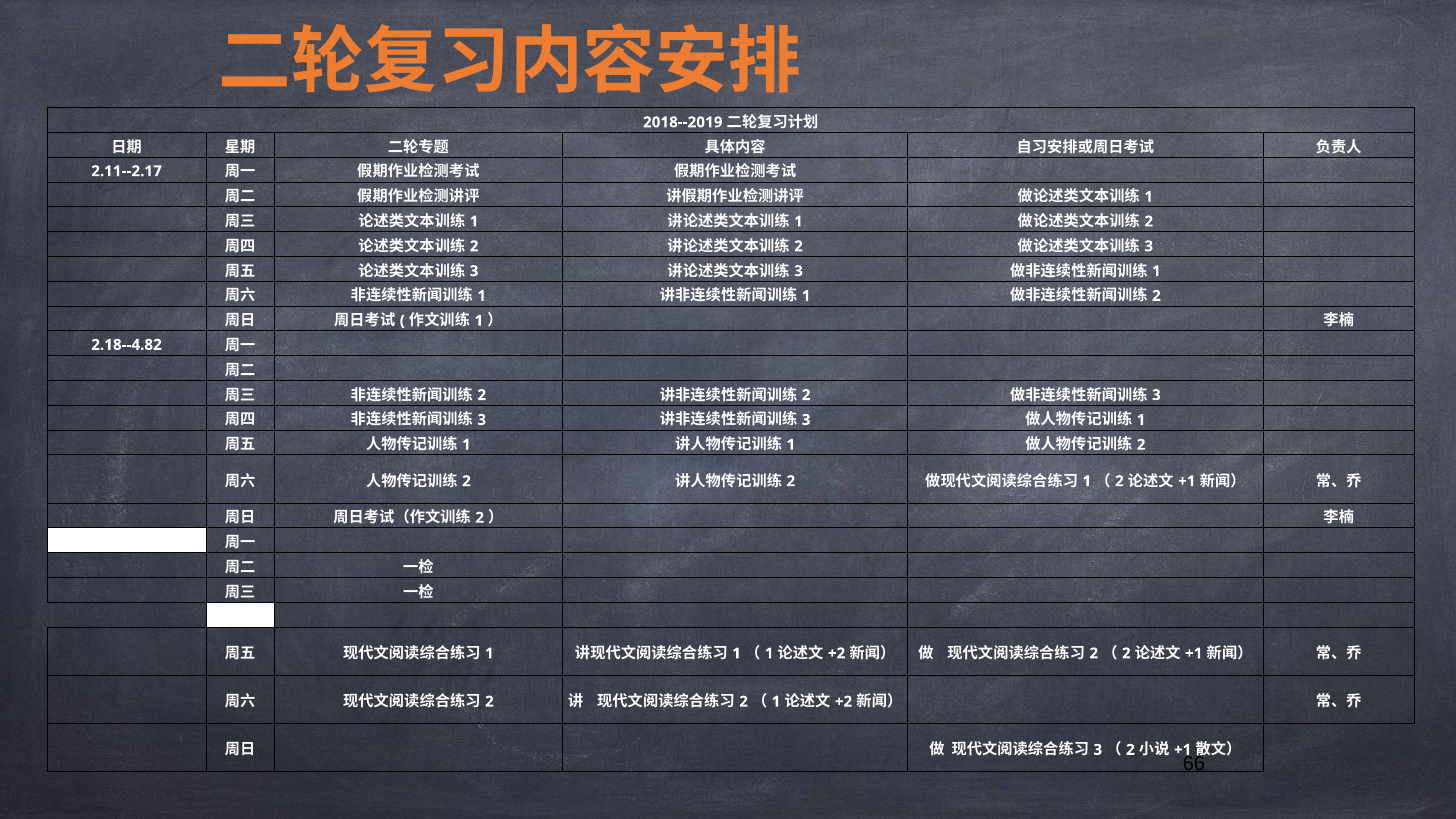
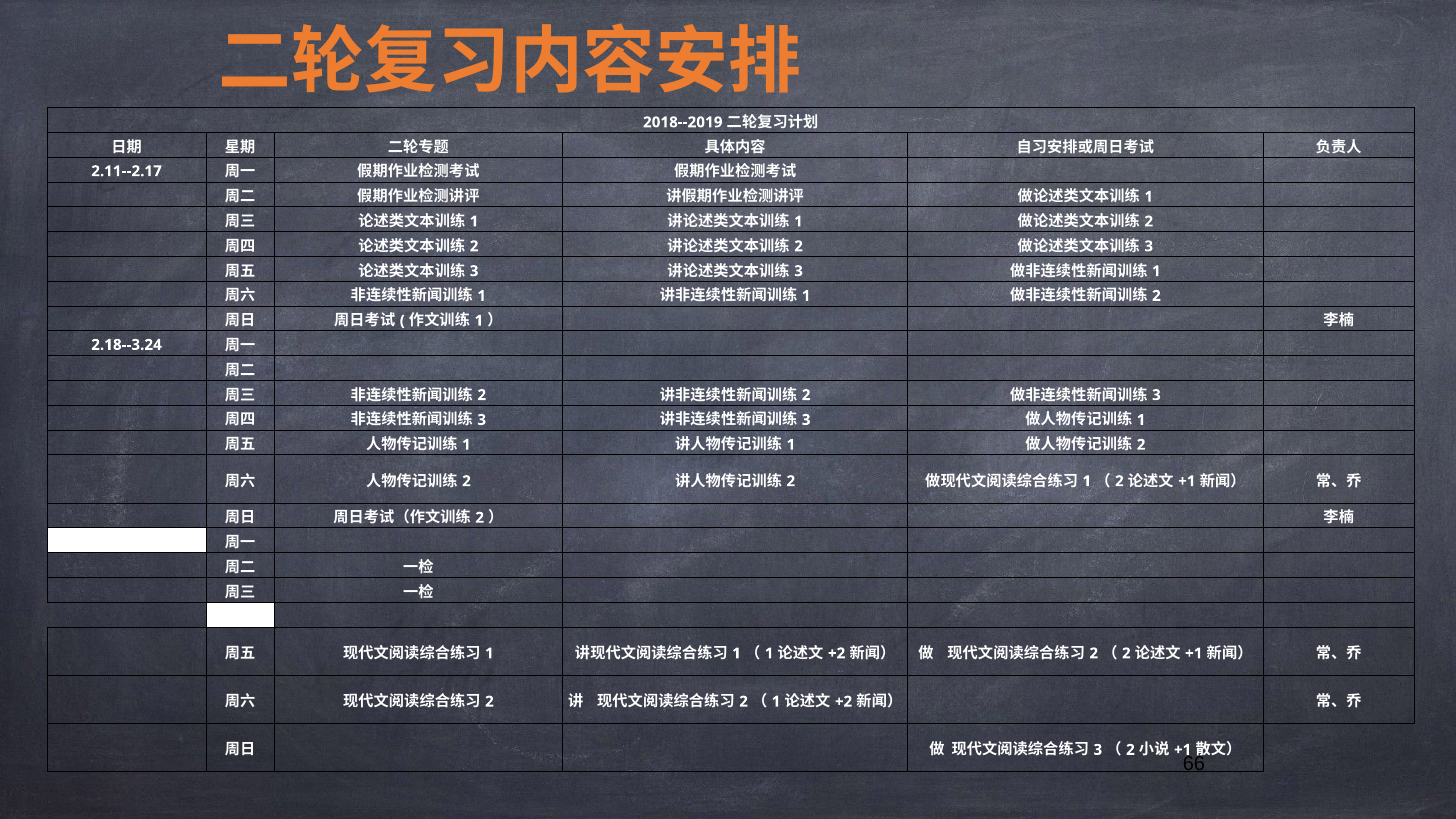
2.18--4.82: 2.18--4.82 -> 2.18--3.24 (127, 345)
